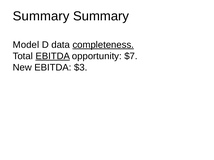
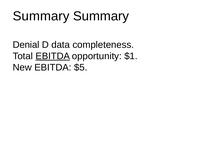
Model: Model -> Denial (26, 45)
completeness underline: present -> none (103, 45)
$7: $7 -> $1 (131, 56)
$3: $3 -> $5 (81, 68)
